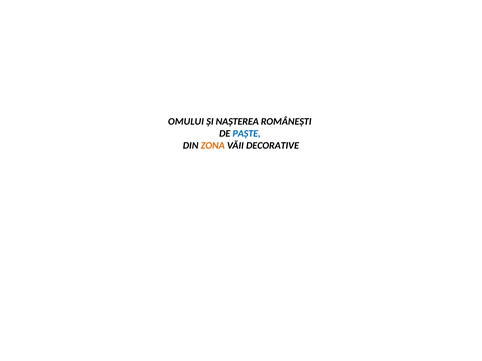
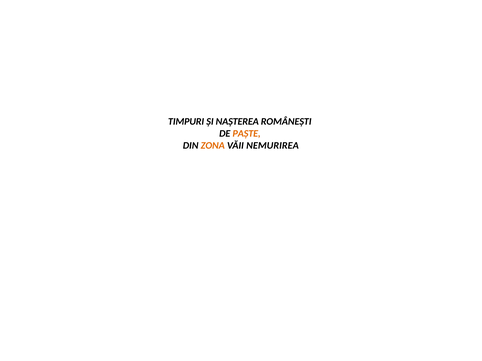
OMULUI: OMULUI -> TIMPURI (186, 122)
PAŞTE colour: blue -> orange (247, 134)
DECORATIVE: DECORATIVE -> NEMURIREA (273, 146)
